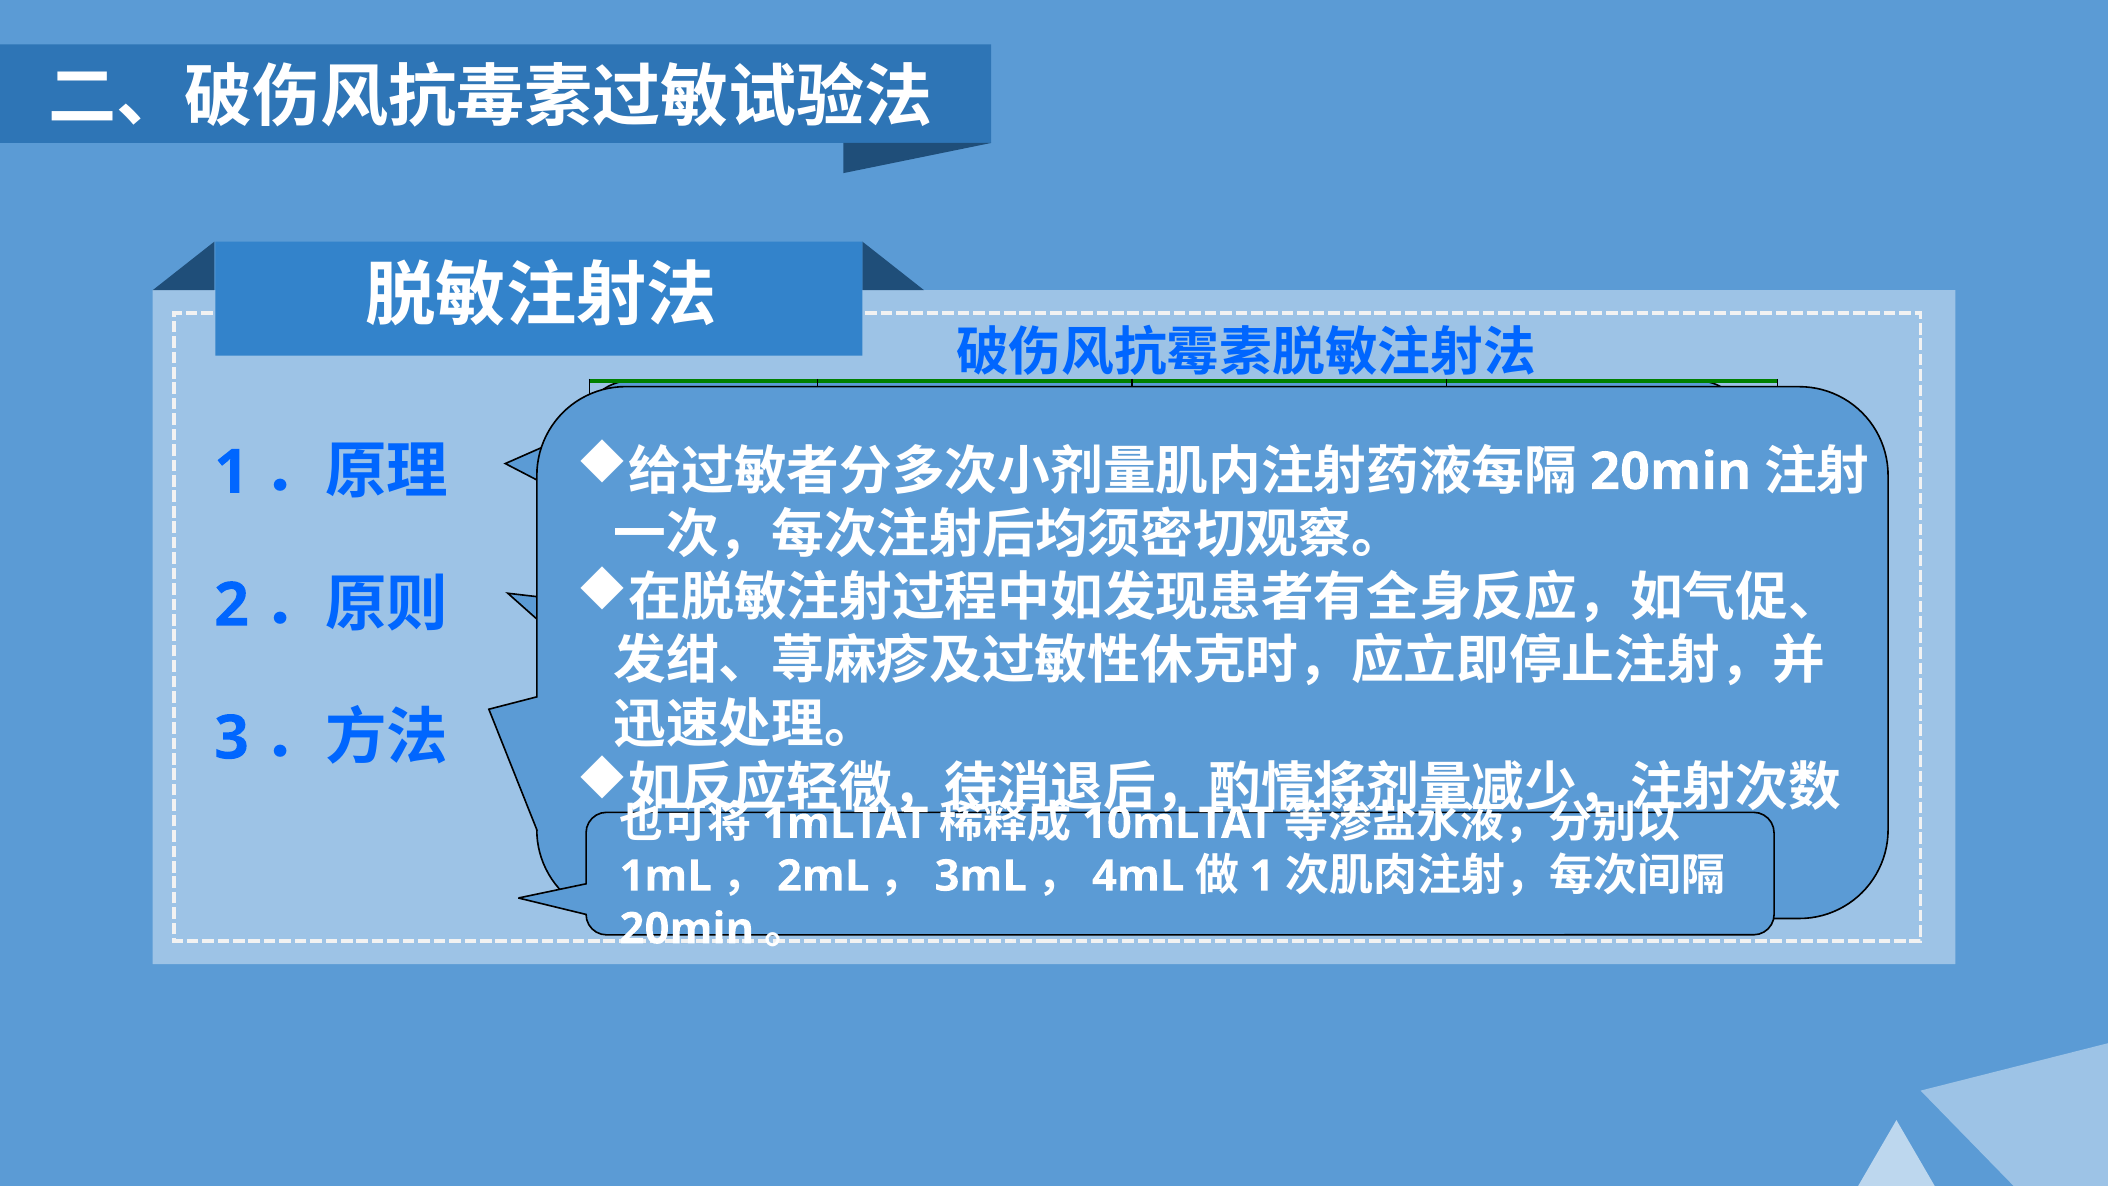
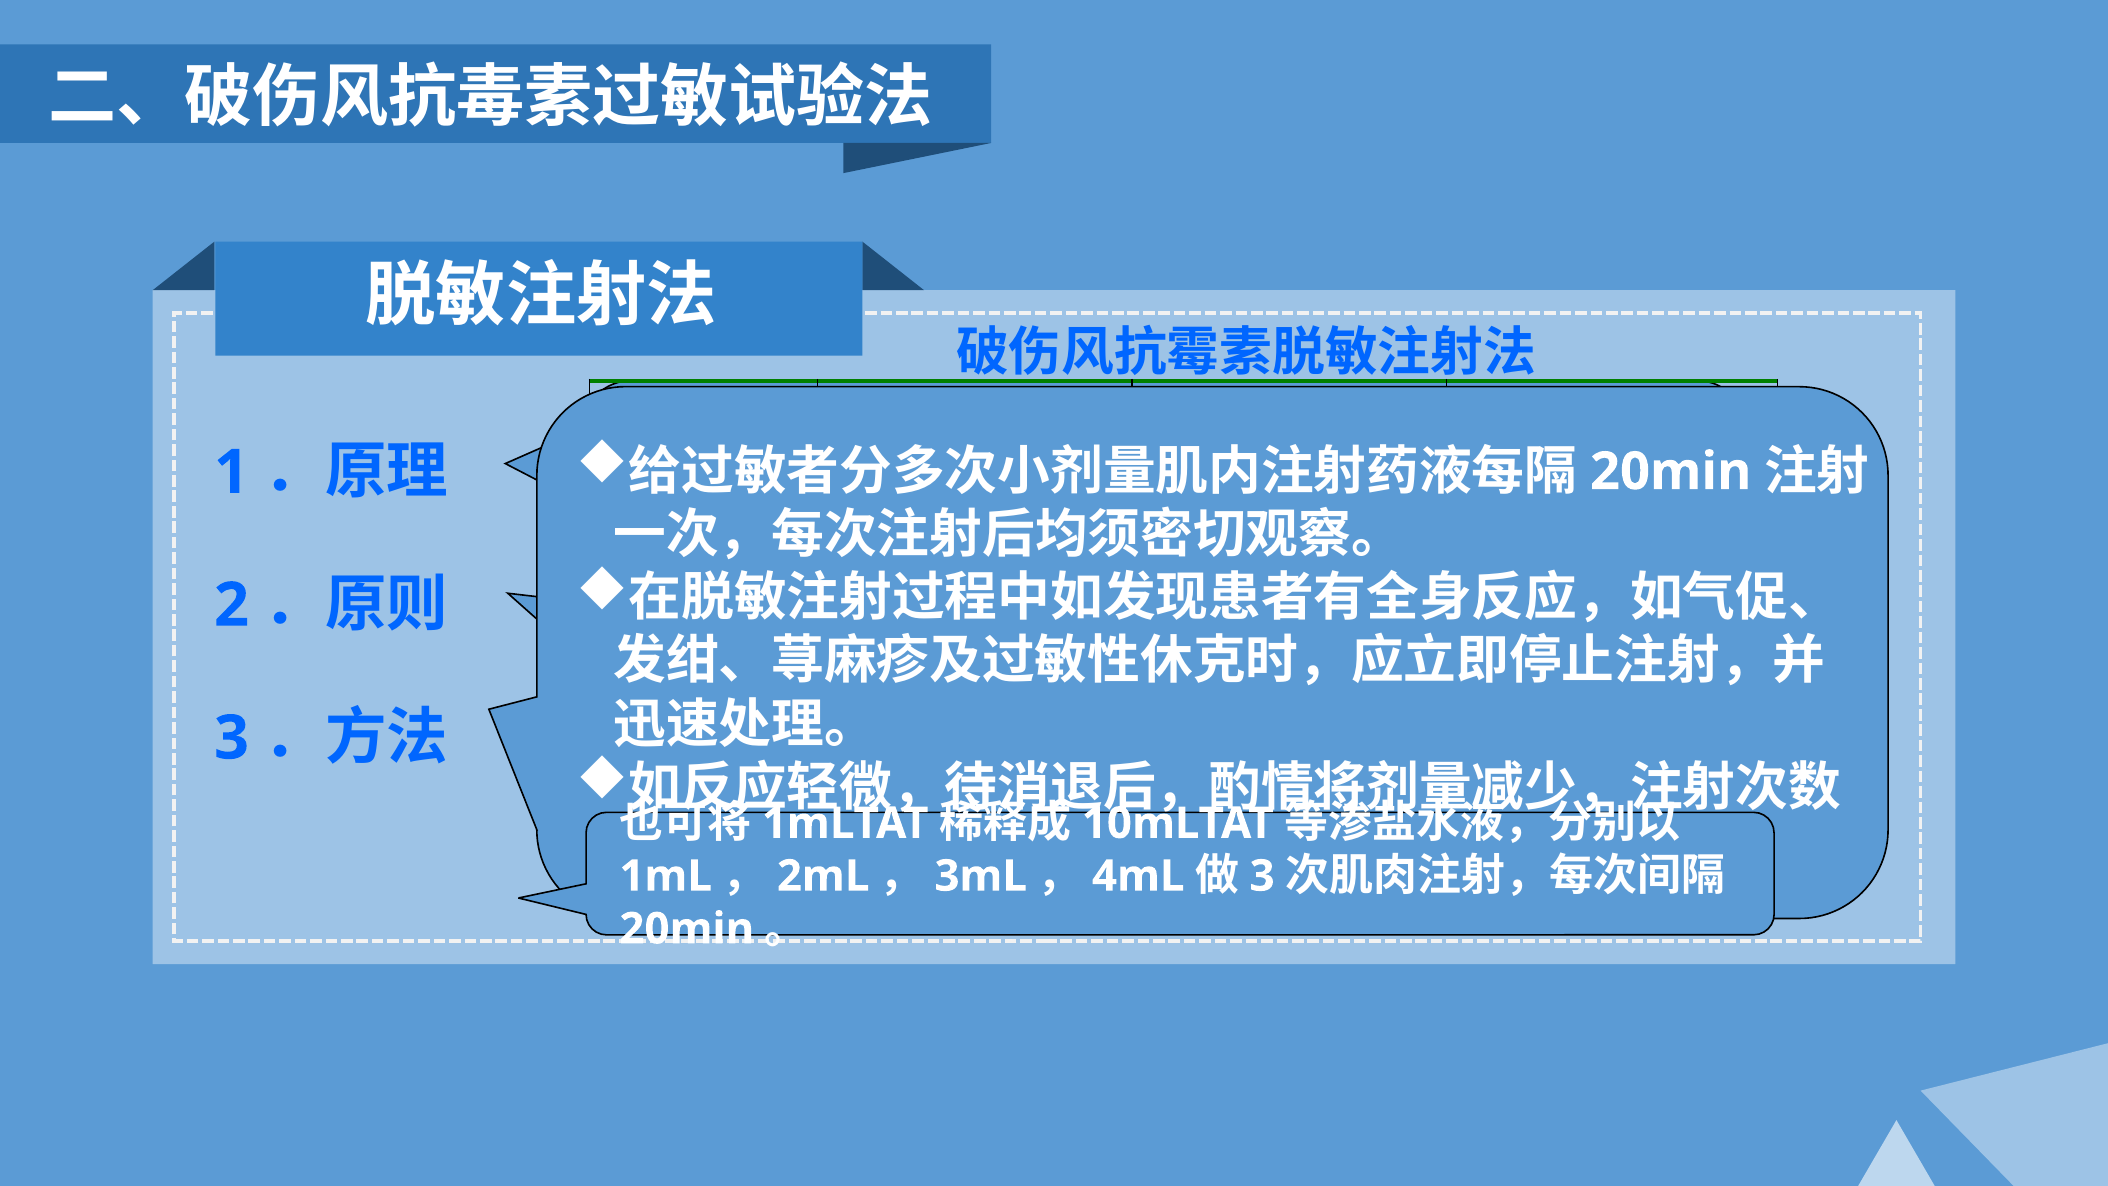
1: 1 -> 3 (1262, 876)
